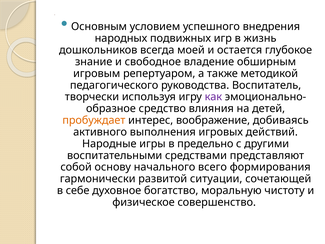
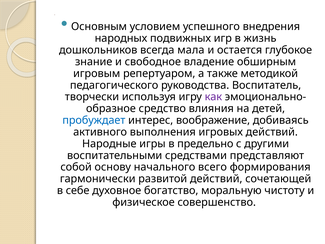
моей: моей -> мала (191, 50)
пробуждает colour: orange -> blue (94, 120)
развитой ситуации: ситуации -> действий (216, 179)
